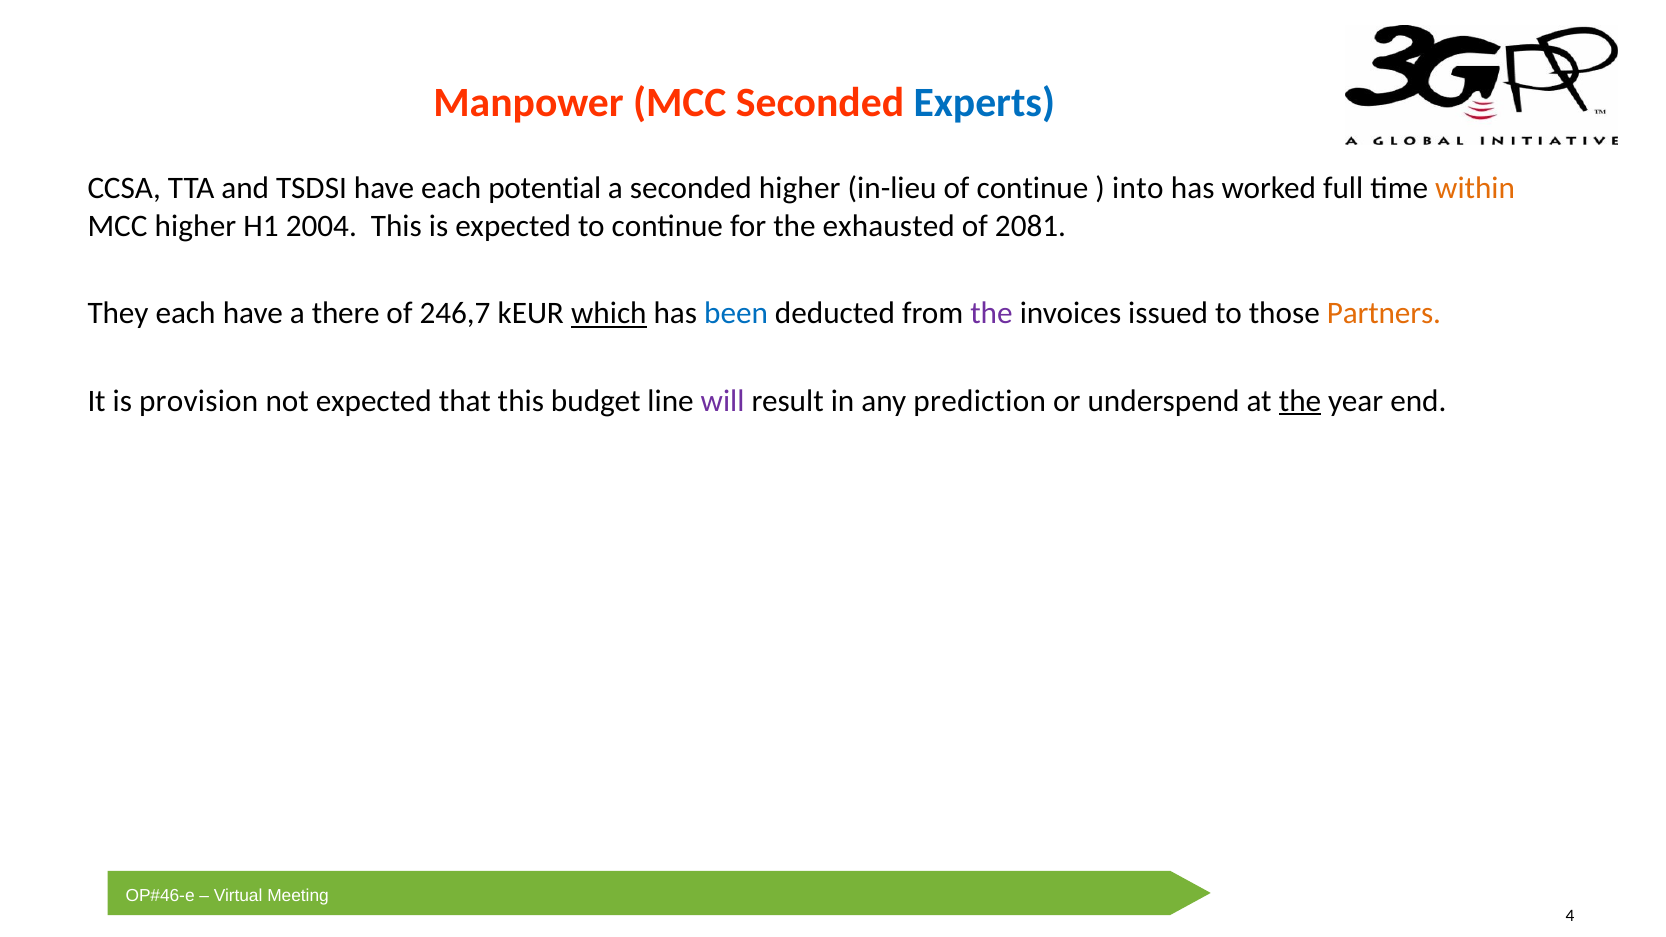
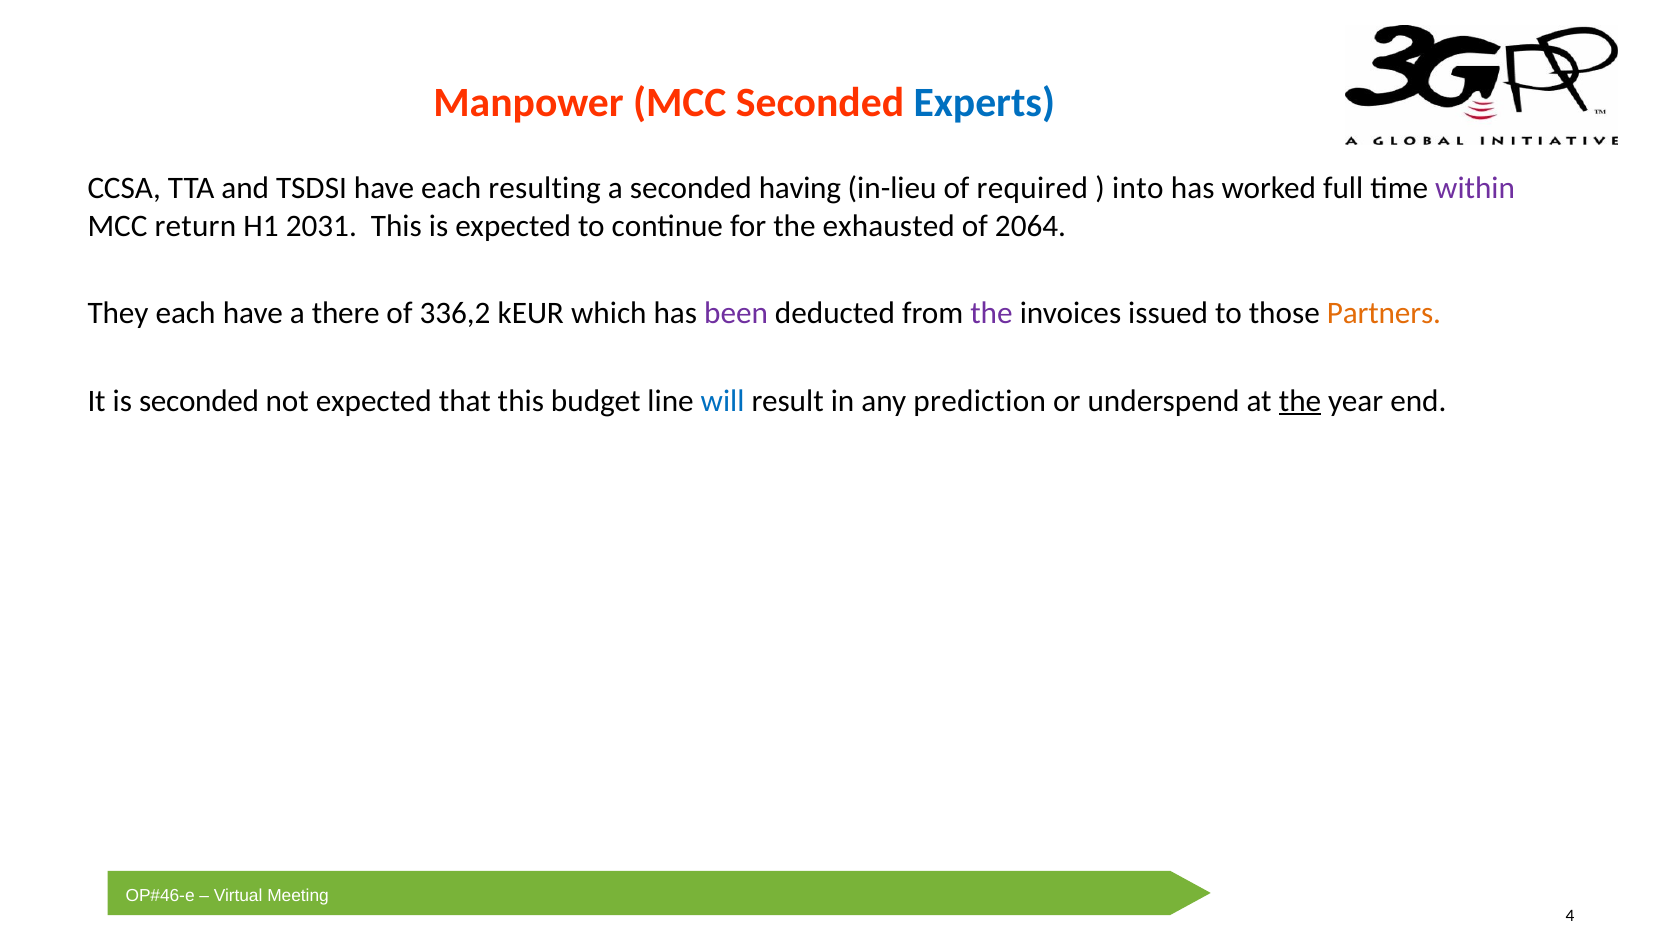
potential: potential -> resulting (545, 188)
seconded higher: higher -> having (800, 188)
of continue: continue -> required (1032, 188)
within colour: orange -> purple (1475, 188)
MCC higher: higher -> return (195, 226)
2004: 2004 -> 2031 (321, 226)
2081: 2081 -> 2064 (1031, 226)
246,7: 246,7 -> 336,2 (455, 313)
which underline: present -> none (609, 313)
been colour: blue -> purple (736, 313)
is provision: provision -> seconded (199, 401)
will colour: purple -> blue (723, 401)
